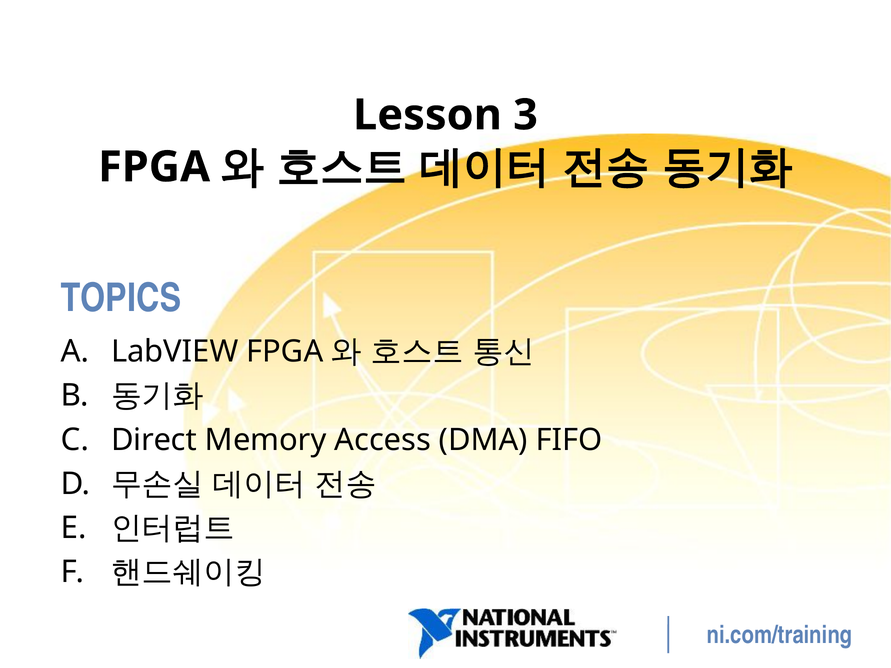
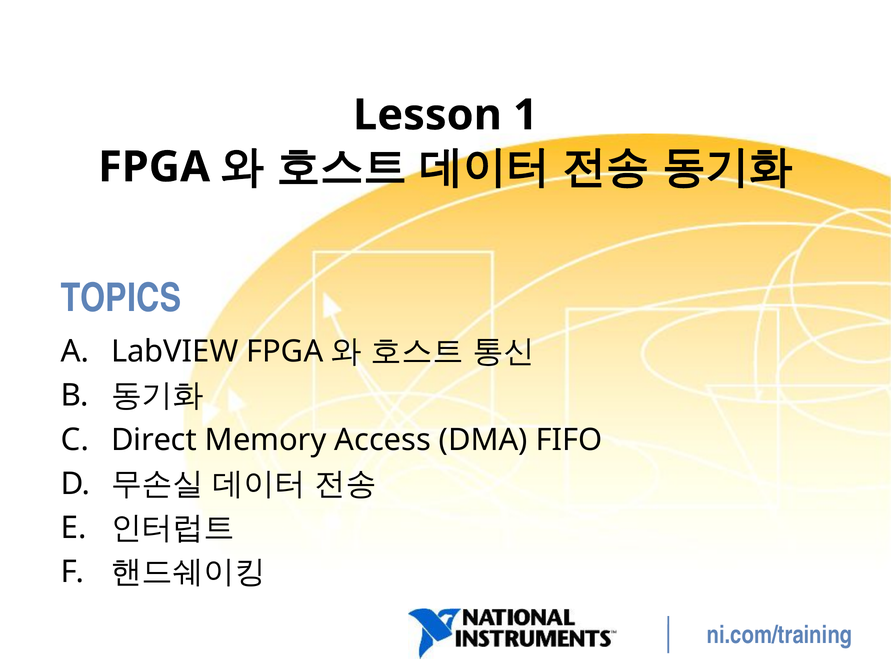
3: 3 -> 1 (525, 115)
